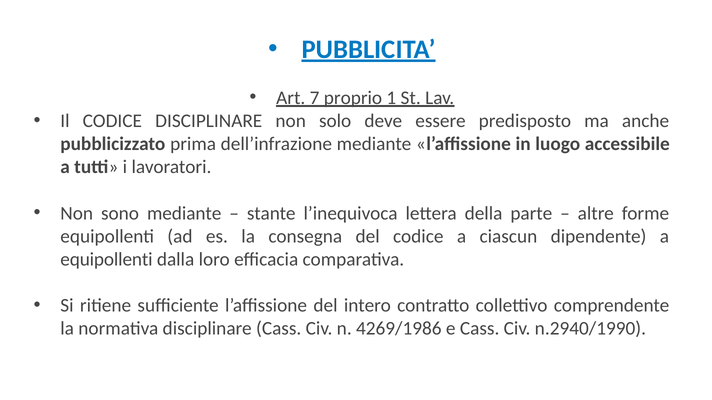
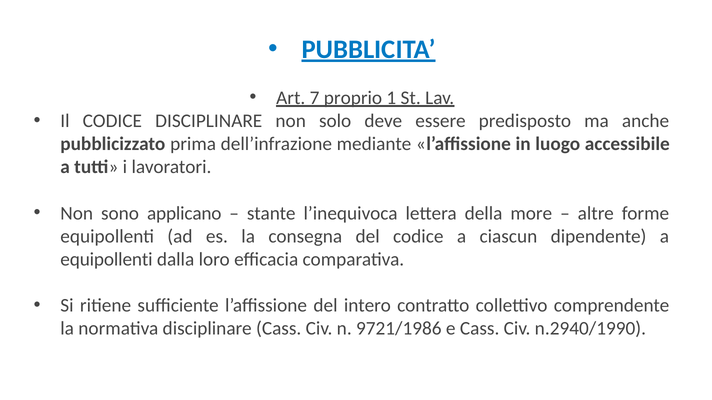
sono mediante: mediante -> applicano (184, 213)
parte: parte -> more (531, 213)
4269/1986: 4269/1986 -> 9721/1986 (399, 329)
